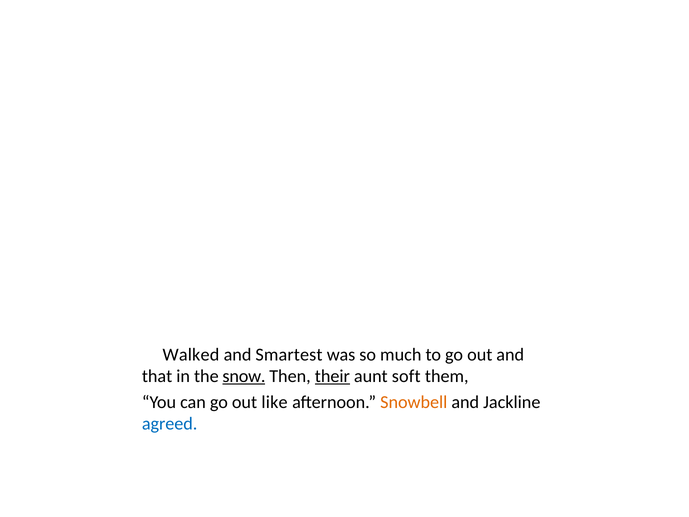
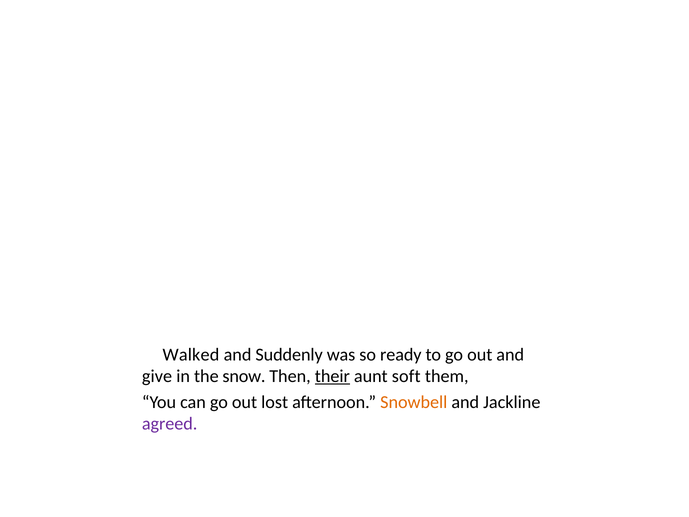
Smartest: Smartest -> Suddenly (289, 354)
much: much -> ready (401, 354)
that: that -> give (157, 376)
snow underline: present -> none (244, 376)
like: like -> lost (275, 402)
agreed colour: blue -> purple (170, 424)
